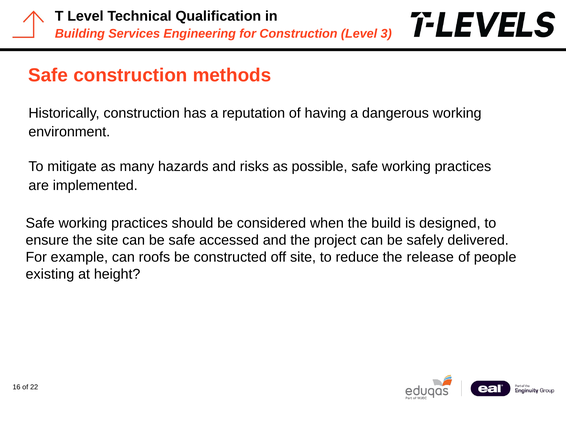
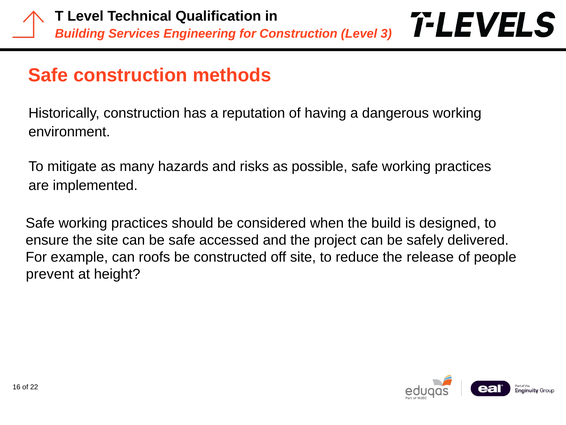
existing: existing -> prevent (50, 274)
